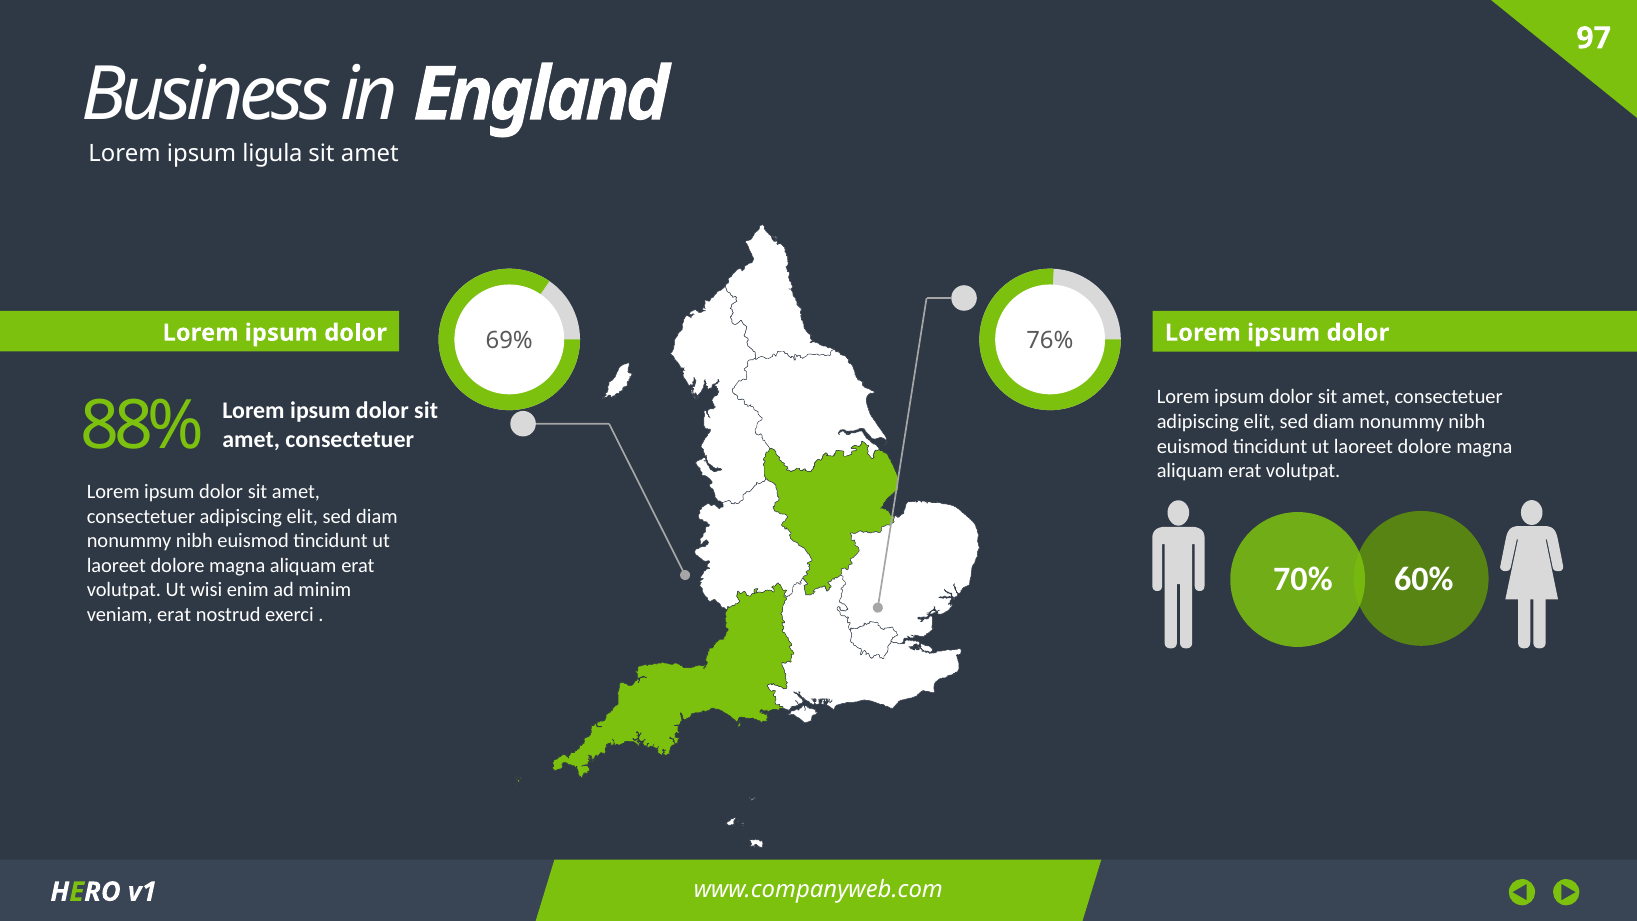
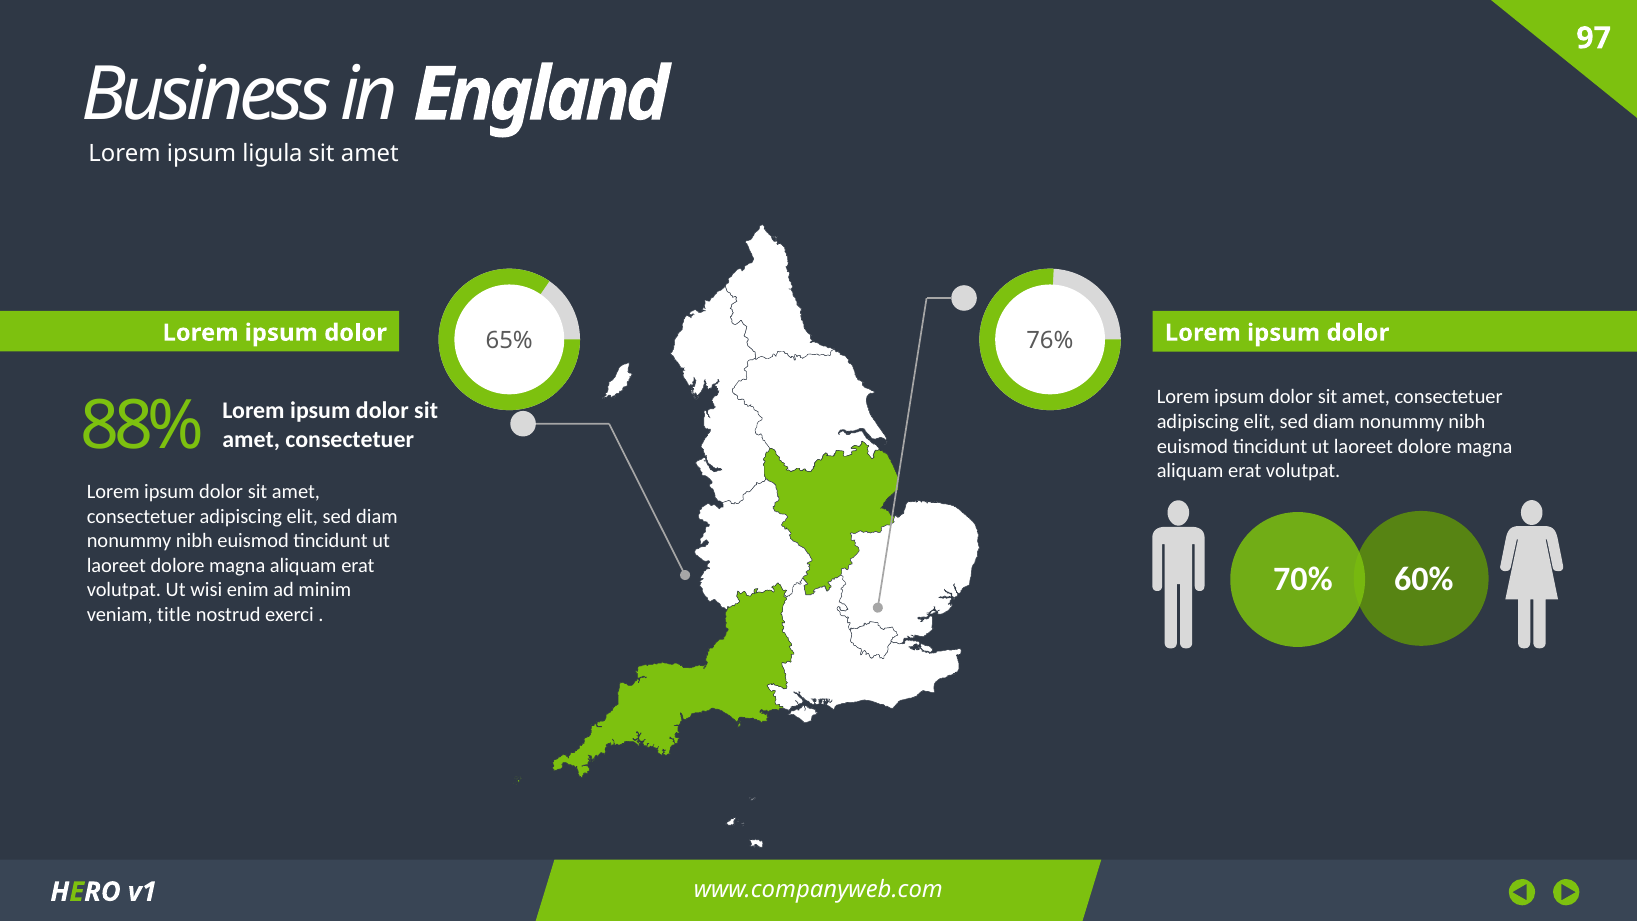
69%: 69% -> 65% (509, 341)
veniam erat: erat -> title (174, 615)
